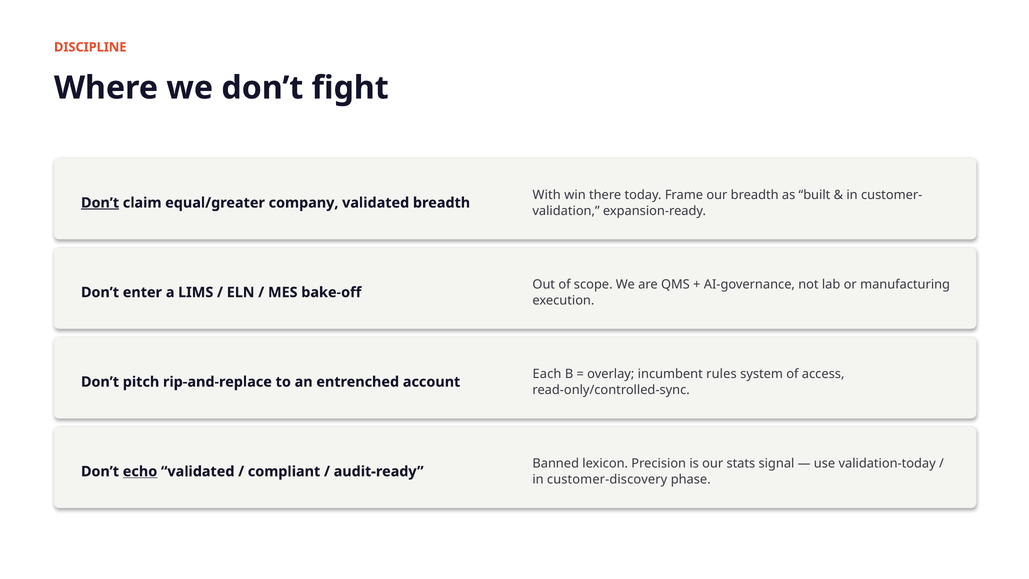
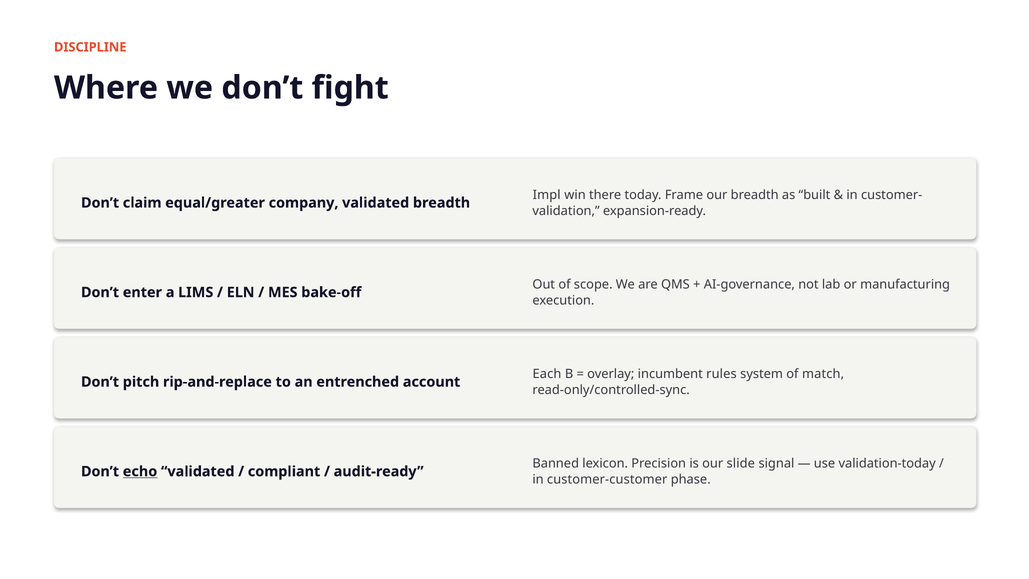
With: With -> Impl (547, 195)
Don’t underline: present -> none (100, 203)
access: access -> match (823, 374)
stats: stats -> slide (741, 464)
customer-discovery: customer-discovery -> customer-customer (607, 480)
